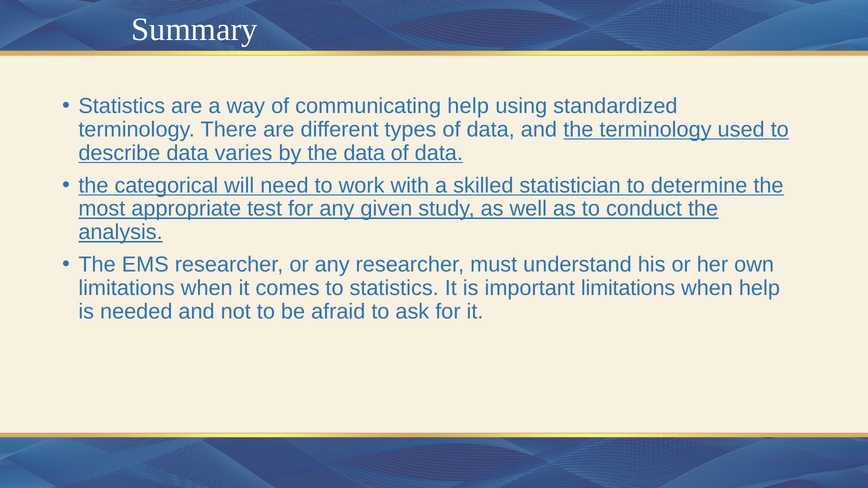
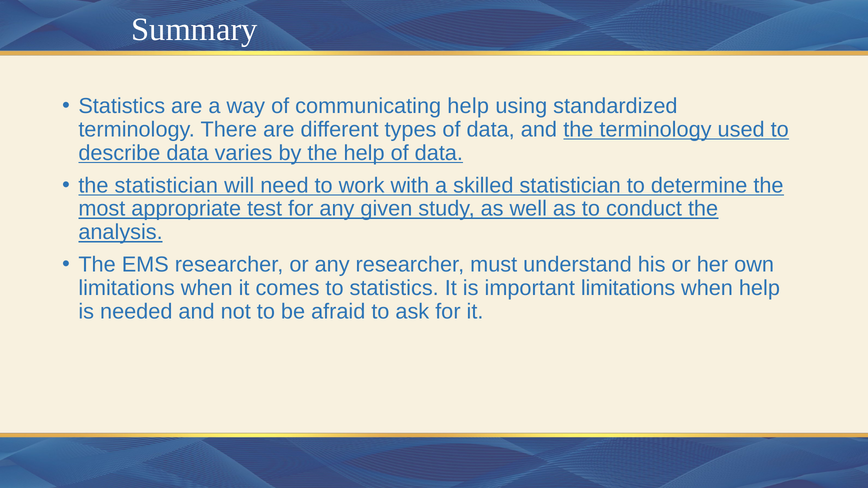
the data: data -> help (364, 153)
the categorical: categorical -> statistician (166, 185)
